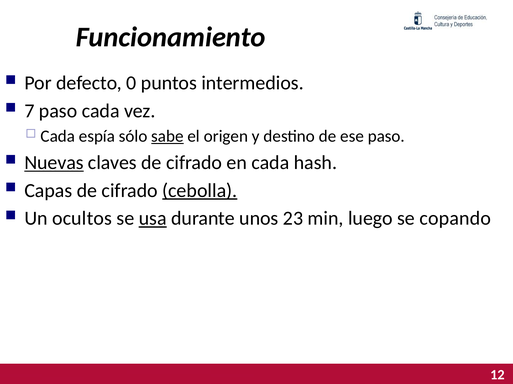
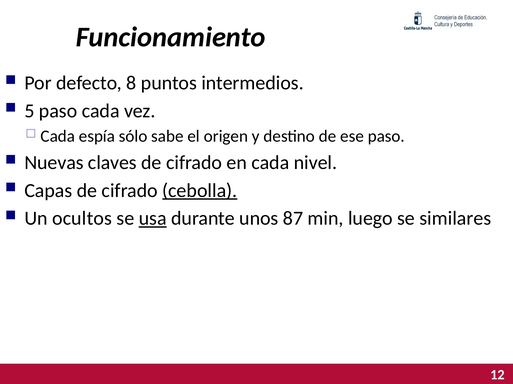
0: 0 -> 8 (131, 83)
7: 7 -> 5 (29, 111)
sabe underline: present -> none (167, 137)
Nuevas underline: present -> none (54, 163)
hash: hash -> nivel (315, 163)
23: 23 -> 87 (293, 219)
copando: copando -> similares (455, 219)
